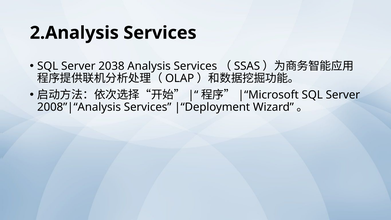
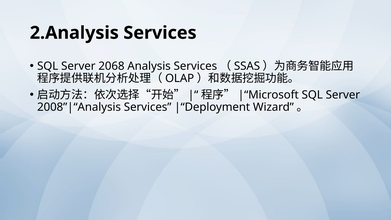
2038: 2038 -> 2068 (111, 66)
